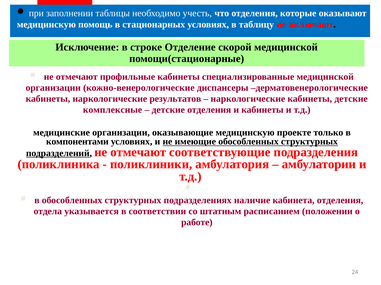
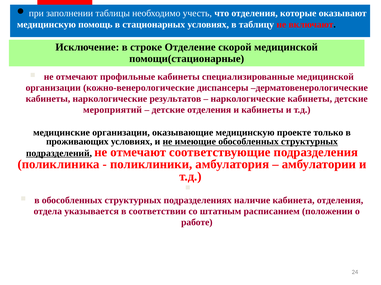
комплексные: комплексные -> мероприятий (113, 110)
компонентами: компонентами -> проживающих (77, 142)
